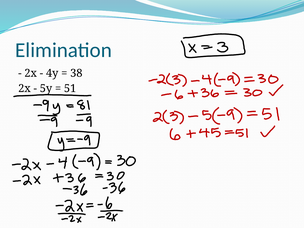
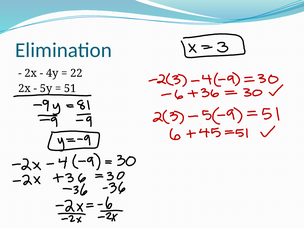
38: 38 -> 22 (76, 73)
